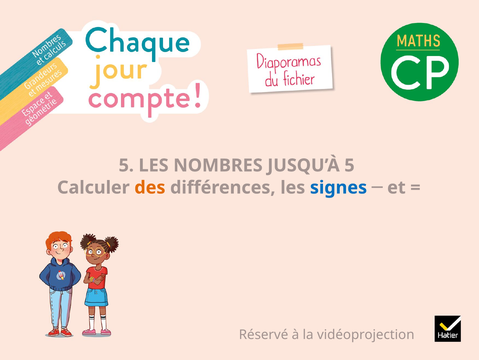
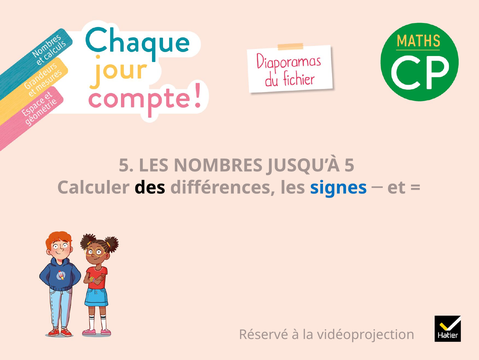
des colour: orange -> black (150, 187)
